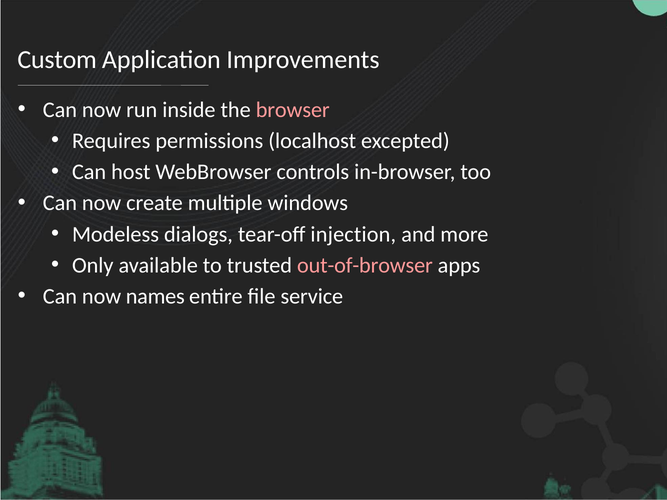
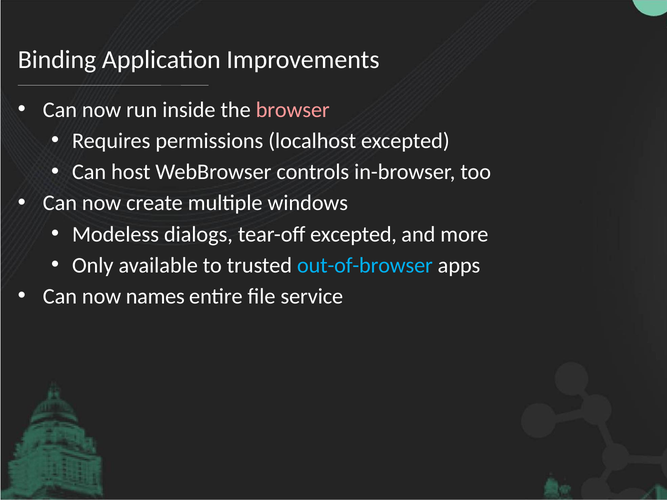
Custom: Custom -> Binding (57, 60)
tear-off injection: injection -> excepted (354, 234)
out-of-browser colour: pink -> light blue (365, 265)
